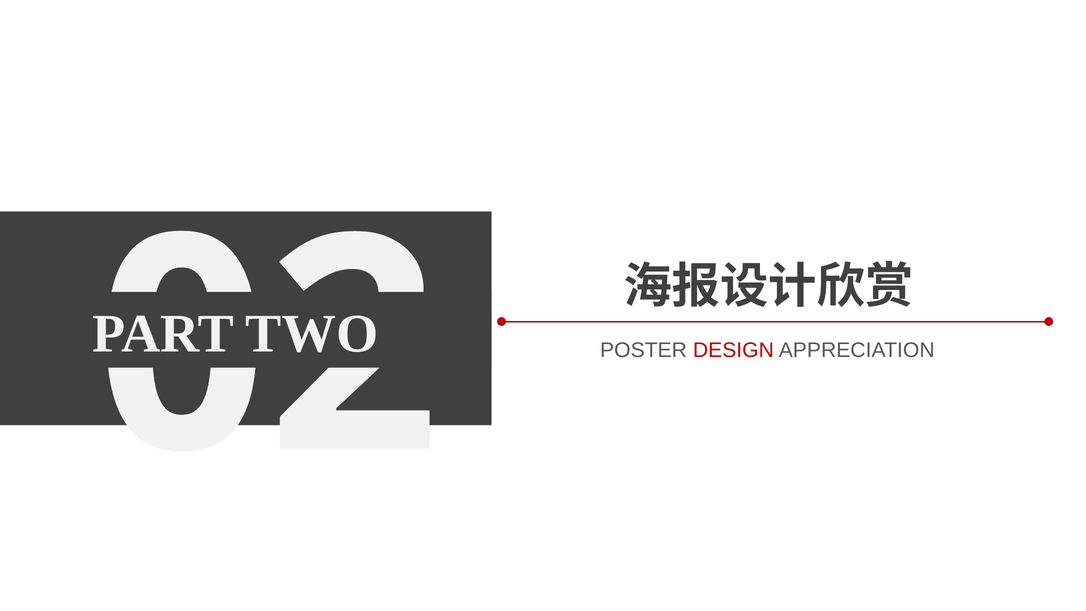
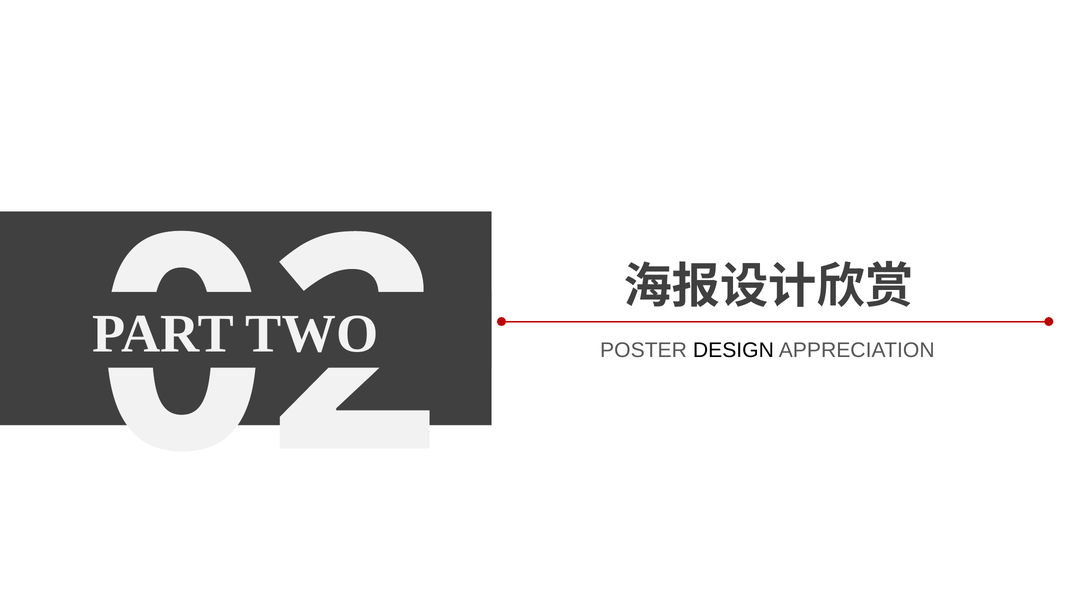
DESIGN colour: red -> black (733, 350)
